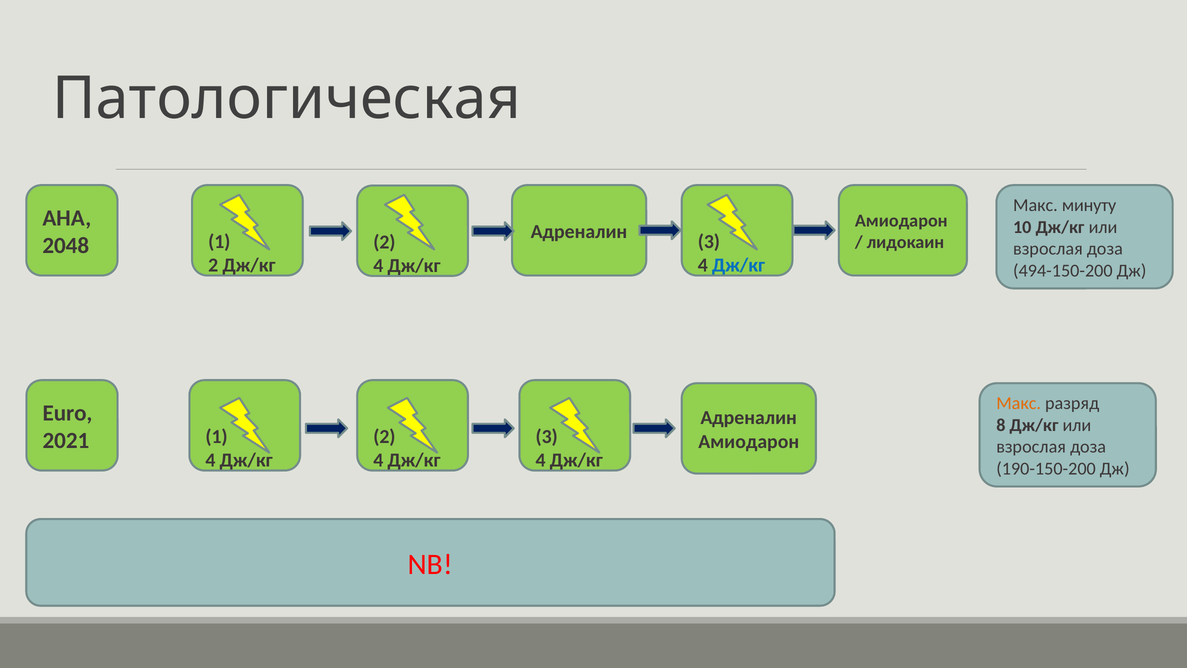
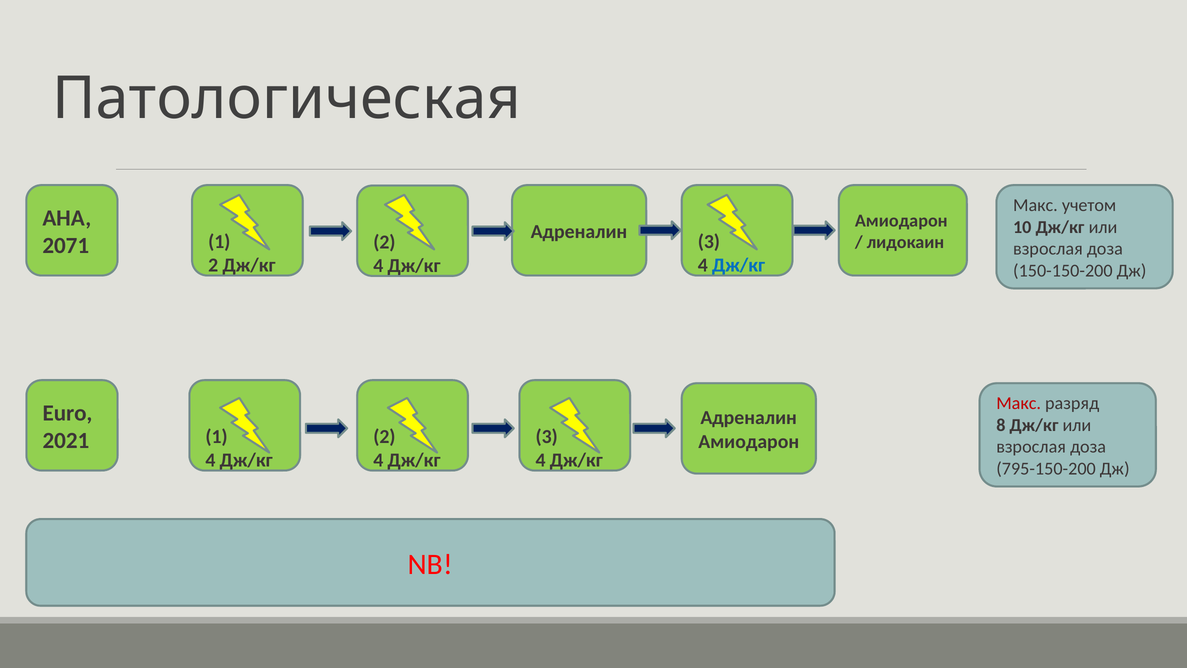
минуту: минуту -> учетом (1089, 205)
2048: 2048 -> 2071 (66, 246)
494-150-200: 494-150-200 -> 150-150-200 (1063, 271)
Макс colour: orange -> red (1019, 403)
190-150-200: 190-150-200 -> 795-150-200 (1046, 469)
